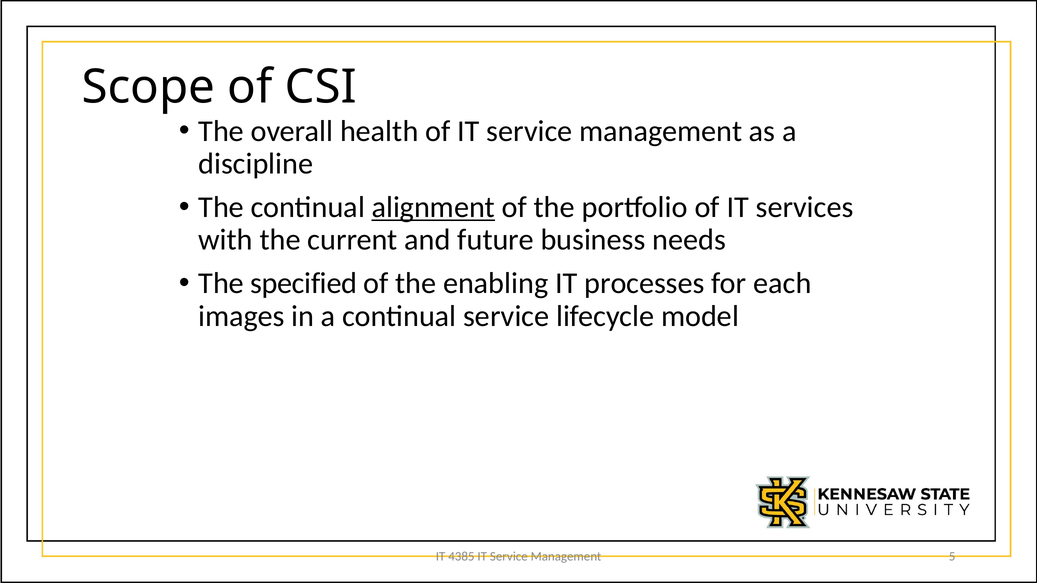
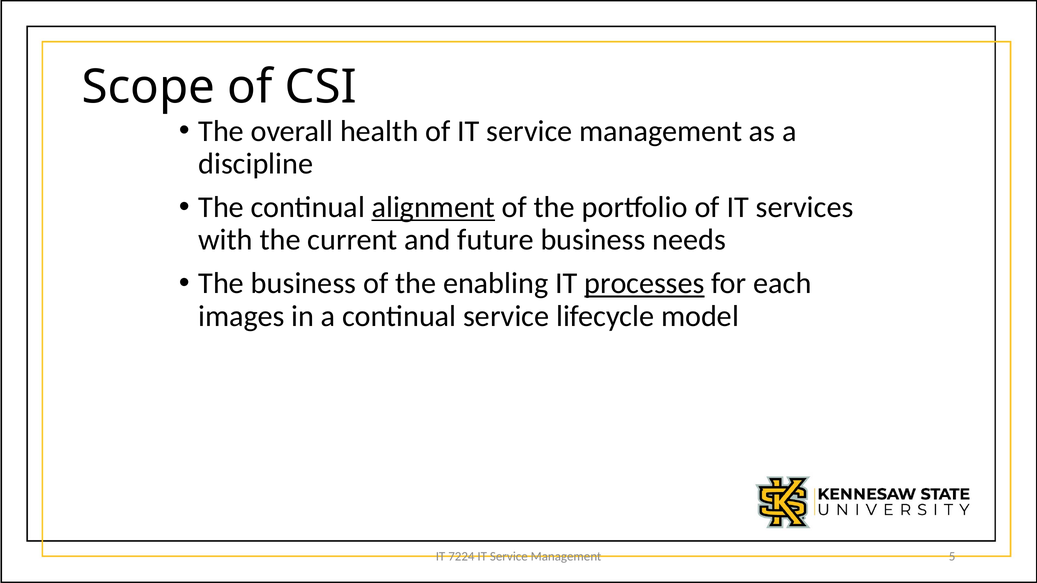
The specified: specified -> business (303, 284)
processes underline: none -> present (644, 284)
4385: 4385 -> 7224 (461, 557)
